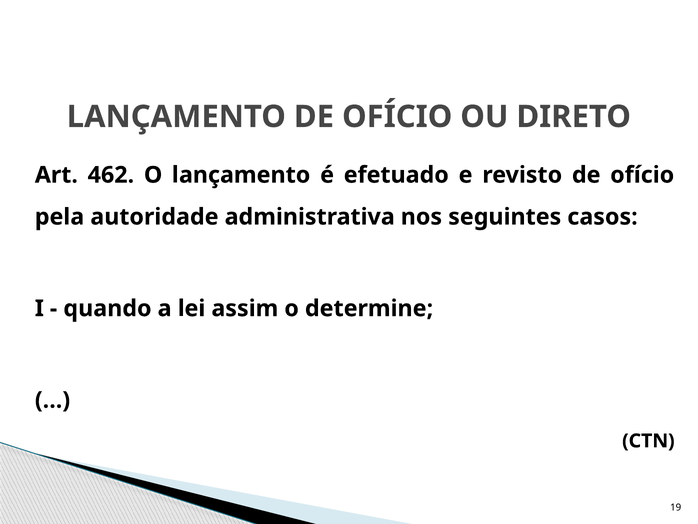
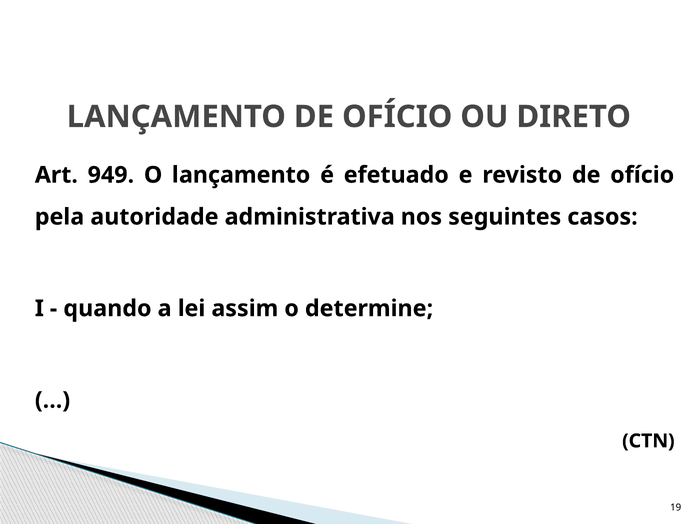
462: 462 -> 949 (111, 175)
